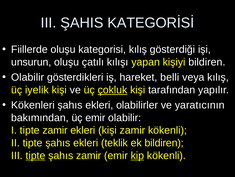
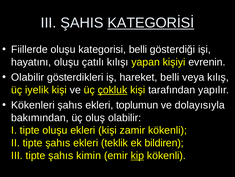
KATEGORİSİ underline: none -> present (151, 23)
kategorisi kılış: kılış -> belli (138, 49)
unsurun: unsurun -> hayatını (31, 62)
kişiyi bildiren: bildiren -> evrenin (207, 62)
olabilirler: olabilirler -> toplumun (137, 105)
yaratıcının: yaratıcının -> dolayısıyla (200, 105)
üç emir: emir -> oluş (95, 117)
tipte zamir: zamir -> oluşu (55, 130)
tipte underline: present -> none (35, 155)
şahıs zamir: zamir -> kimin (89, 155)
